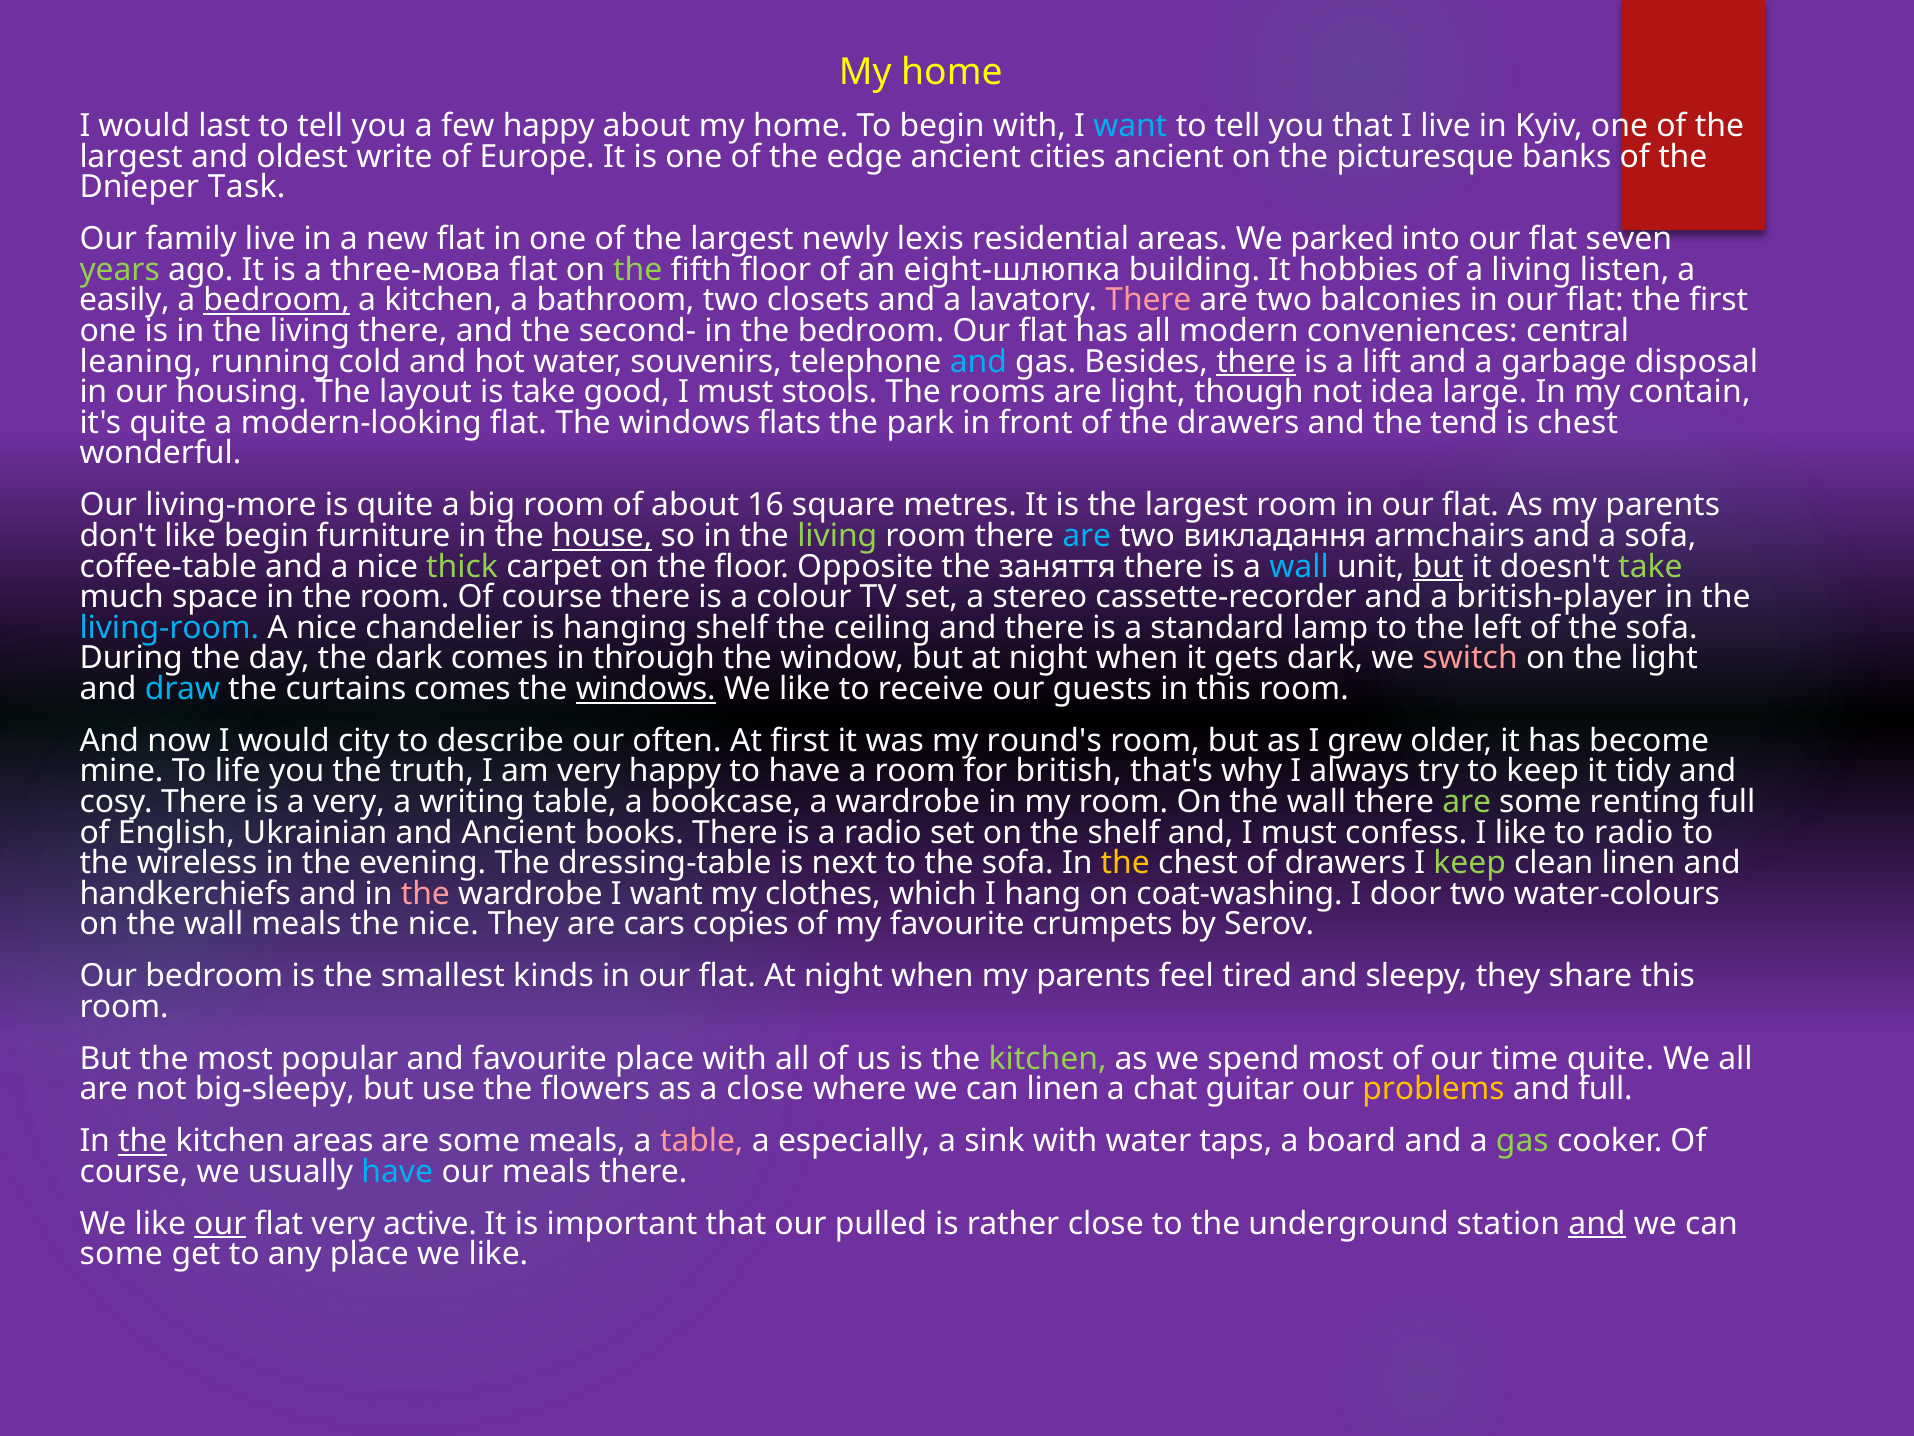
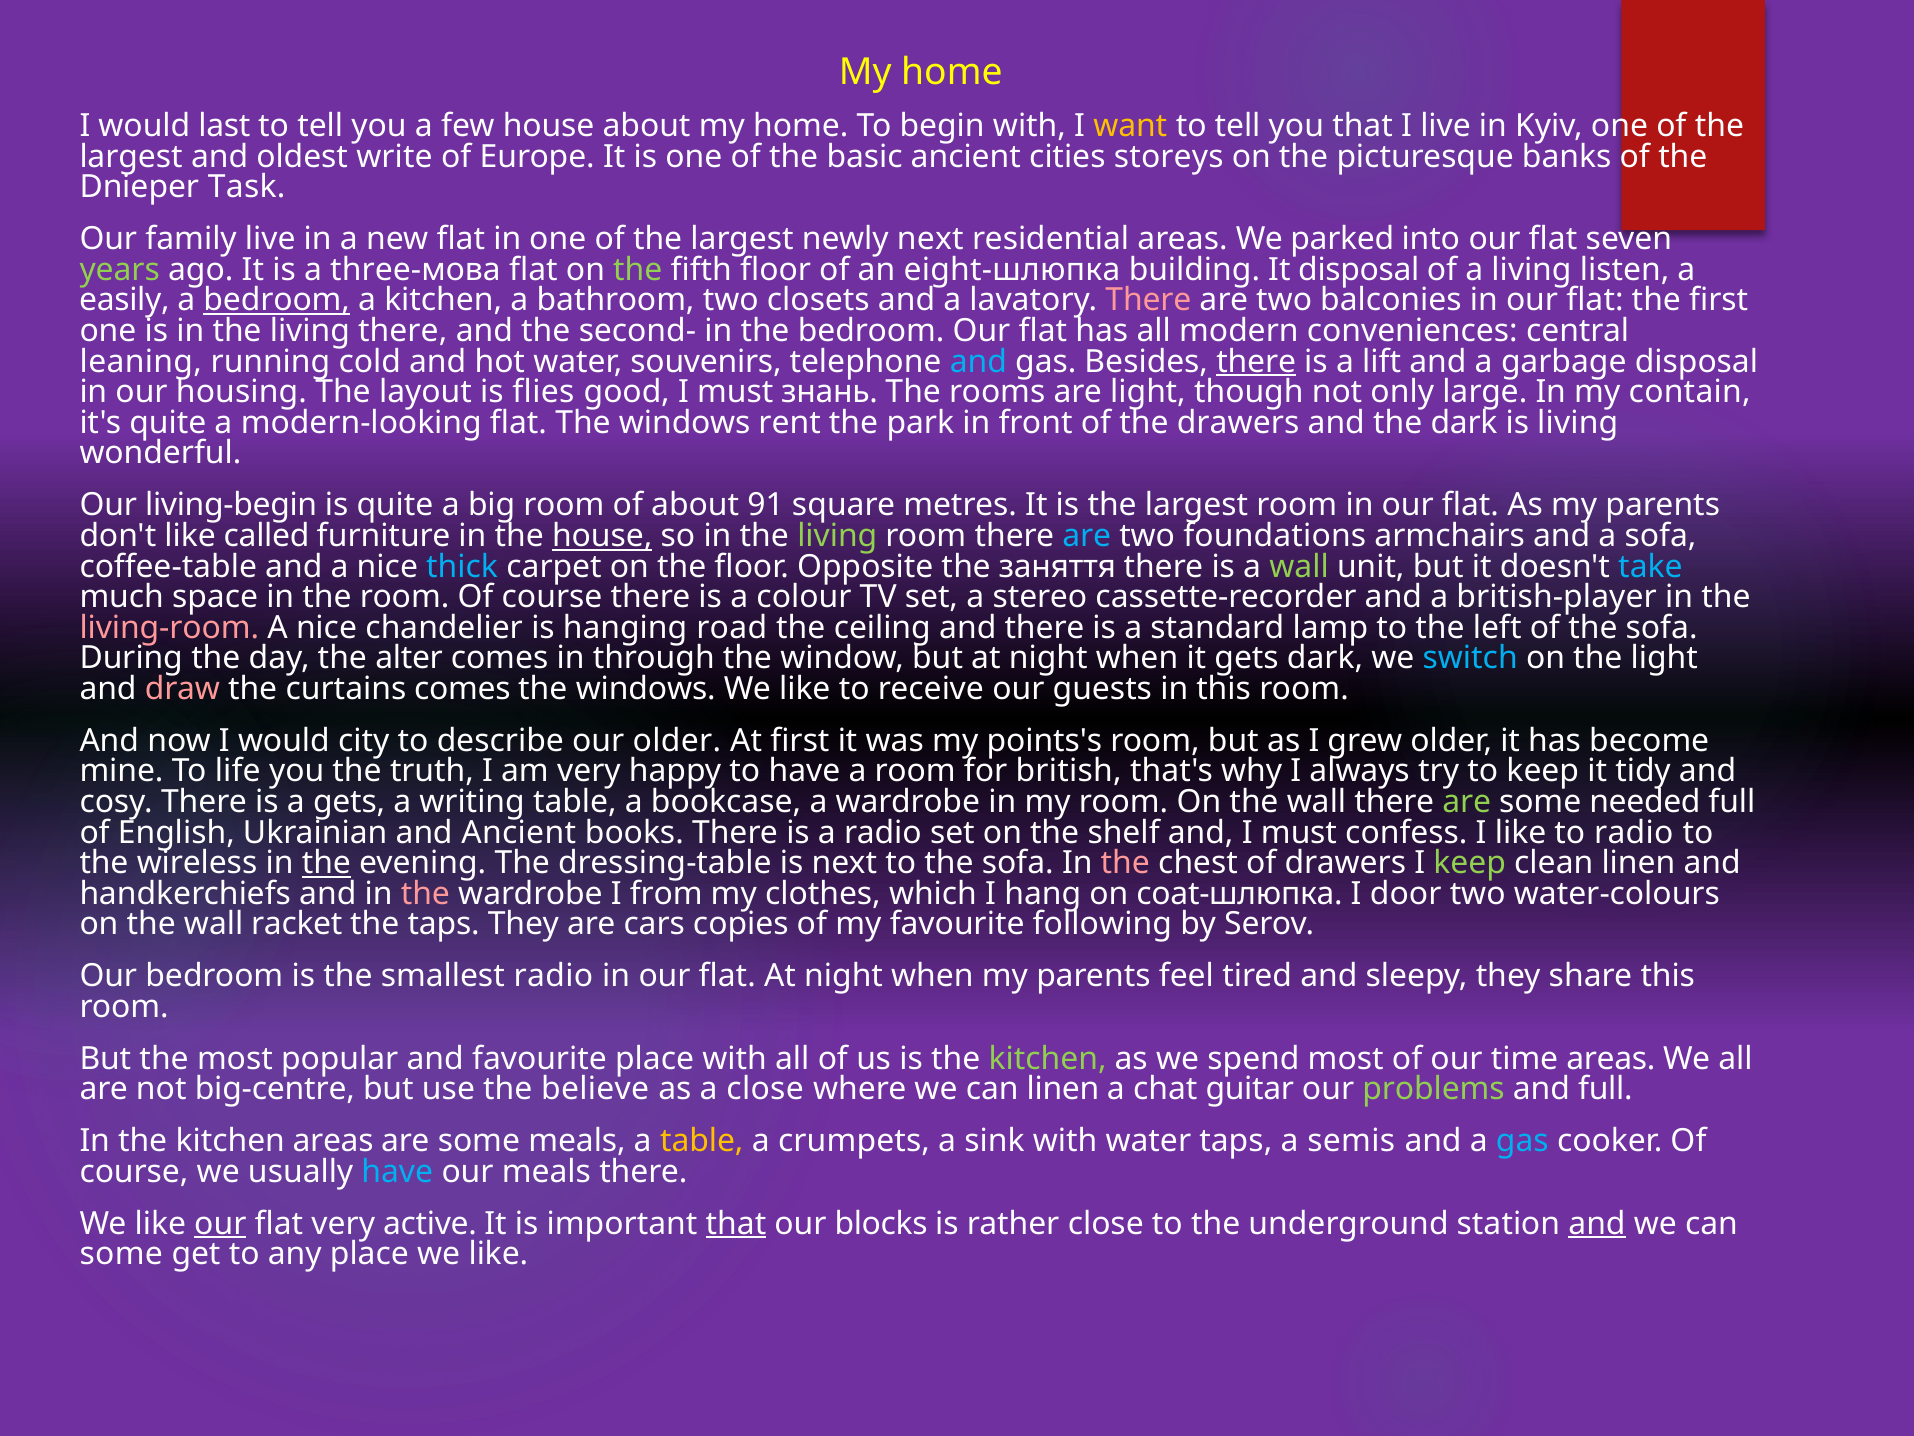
few happy: happy -> house (549, 126)
want colour: light blue -> yellow (1130, 126)
edge: edge -> basic (865, 157)
cities ancient: ancient -> storeys (1169, 157)
newly lexis: lexis -> next (930, 239)
It hobbies: hobbies -> disposal (1359, 270)
is take: take -> flies (543, 392)
stools: stools -> знань (829, 392)
idea: idea -> only (1402, 392)
flats: flats -> rent (790, 423)
the tend: tend -> dark (1464, 423)
is chest: chest -> living (1578, 423)
living-more: living-more -> living-begin (231, 505)
16: 16 -> 91 (766, 505)
like begin: begin -> called (267, 536)
викладання: викладання -> foundations (1275, 536)
thick colour: light green -> light blue (462, 566)
wall colour: light blue -> light green (1299, 566)
but underline: present -> none (1438, 566)
take colour: light green -> light blue (1650, 566)
living-room colour: light blue -> pink (169, 628)
hanging shelf: shelf -> road (732, 628)
the dark: dark -> alter (409, 658)
switch colour: pink -> light blue (1470, 658)
draw colour: light blue -> pink (182, 689)
windows underline: present -> none (646, 689)
our often: often -> older (677, 741)
round's: round's -> points's (1044, 741)
a very: very -> gets (349, 802)
renting: renting -> needed (1645, 802)
the underline: none -> present (326, 863)
the colour: yellow -> pink (1125, 863)
wardrobe I want: want -> from (666, 894)
coat-washing: coat-washing -> coat-шлюпка (1240, 894)
wall meals: meals -> racket (297, 924)
the nice: nice -> taps (444, 924)
crumpets: crumpets -> following (1102, 924)
smallest kinds: kinds -> radio (553, 976)
time quite: quite -> areas (1611, 1058)
big-sleepy: big-sleepy -> big-centre (275, 1089)
flowers: flowers -> believe (595, 1089)
problems colour: yellow -> light green (1434, 1089)
the underline: present -> none (143, 1141)
table colour: pink -> yellow (702, 1141)
especially: especially -> crumpets (854, 1141)
board: board -> semis (1351, 1141)
gas colour: light green -> light blue (1522, 1141)
that underline: none -> present (736, 1223)
pulled: pulled -> blocks (881, 1223)
